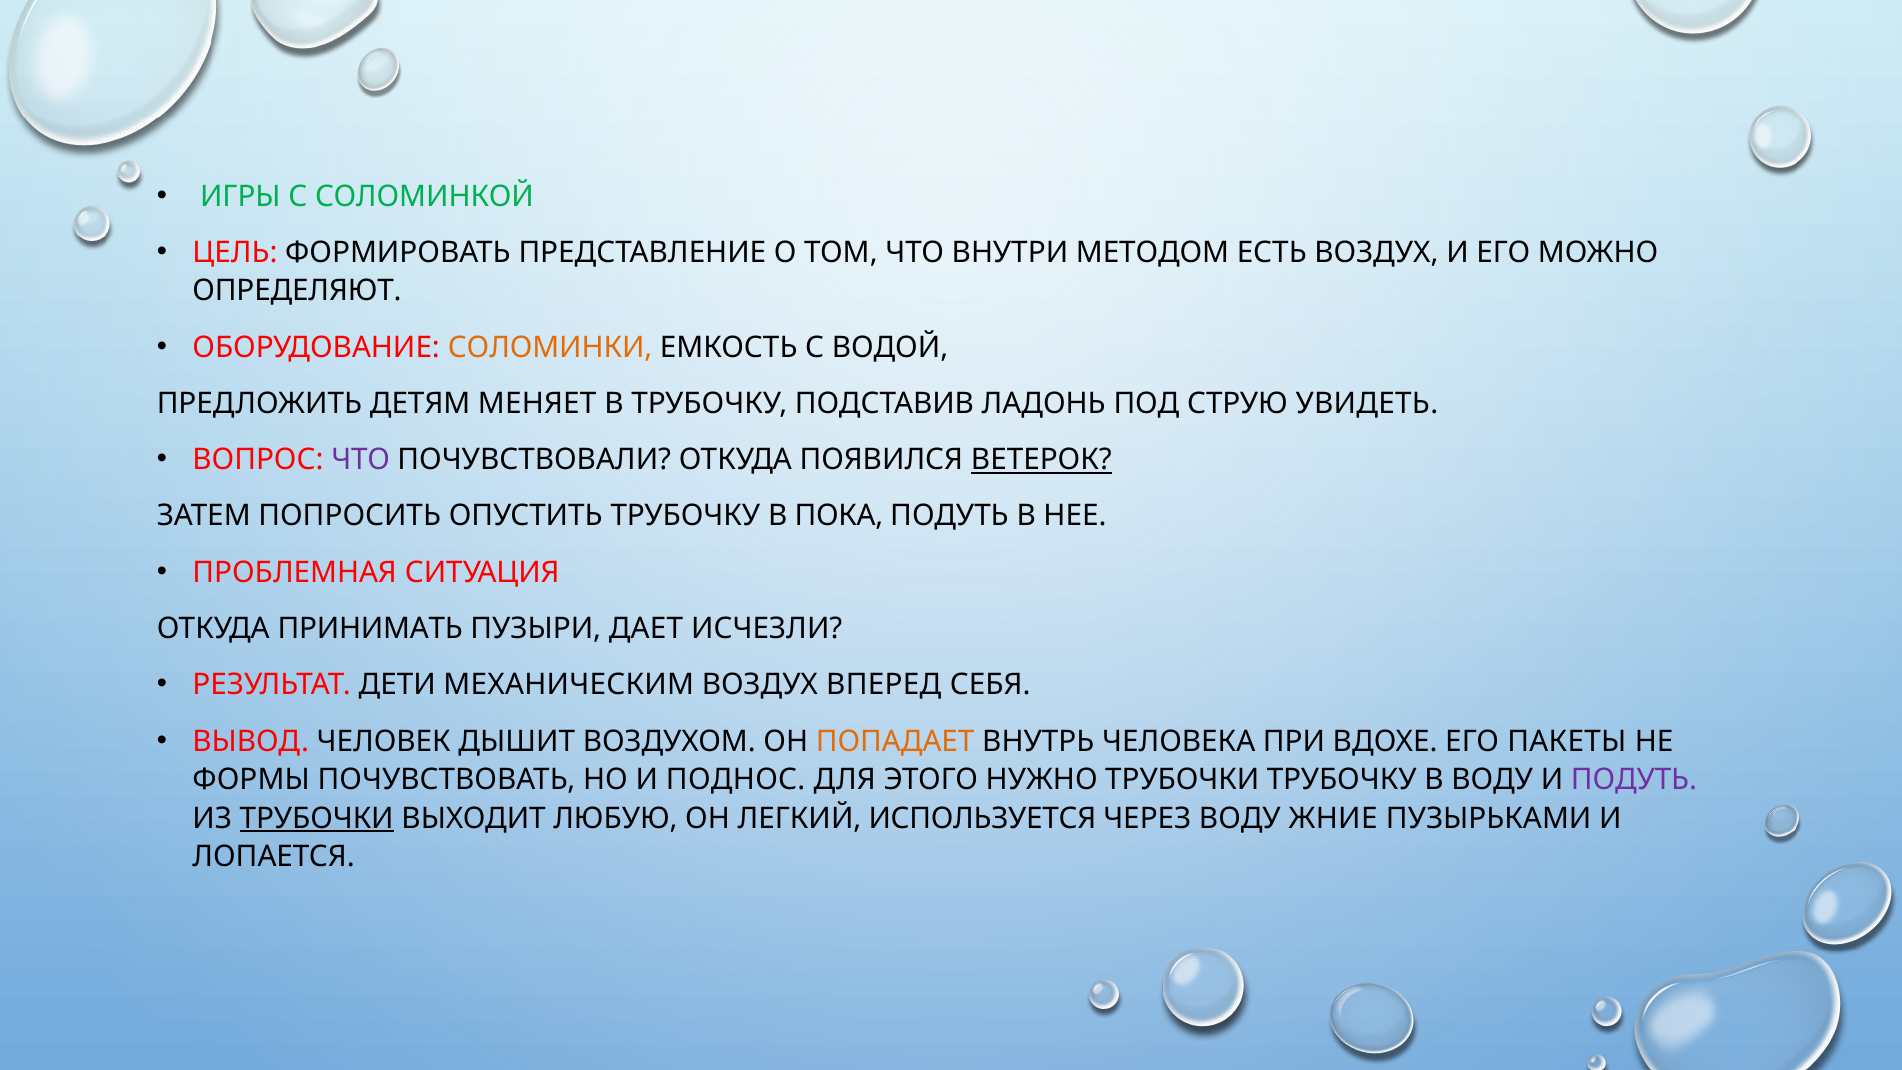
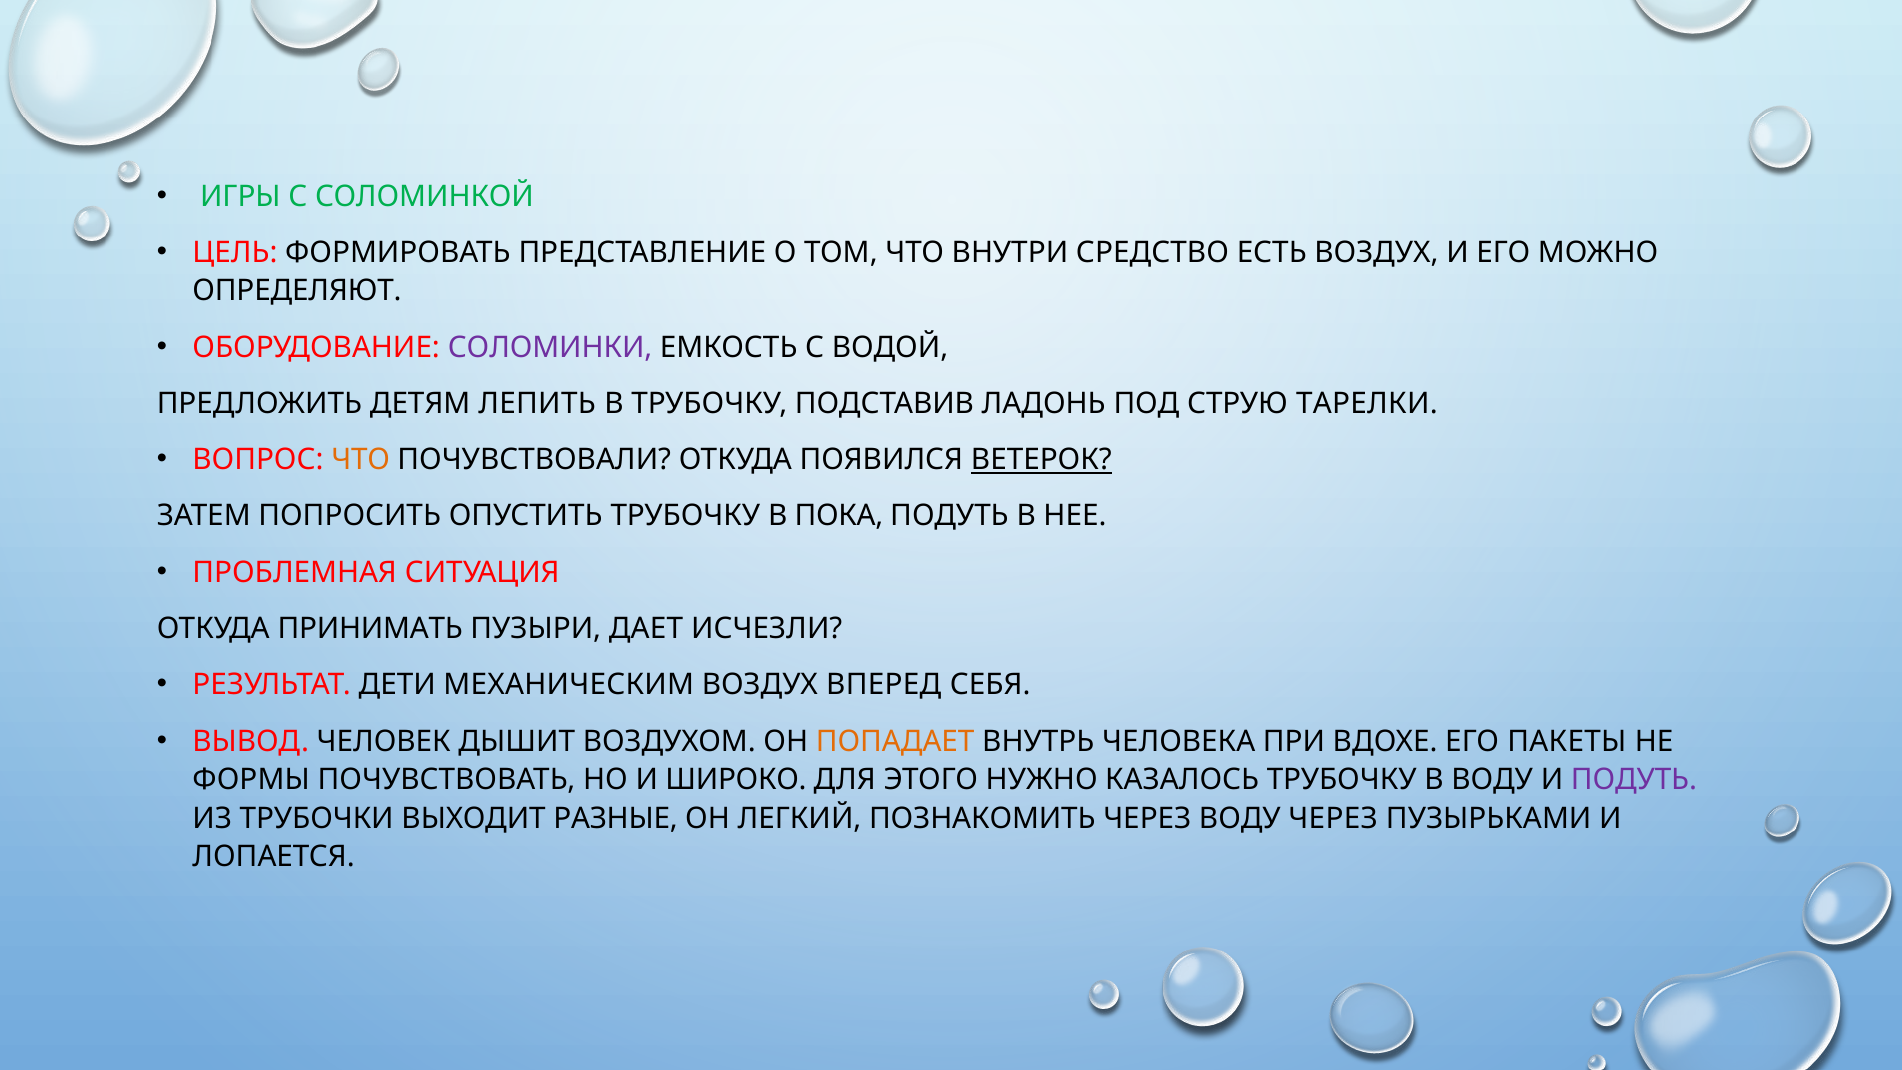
МЕТОДОМ: МЕТОДОМ -> СРЕДСТВО (1152, 253)
СОЛОМИНКИ colour: orange -> purple (550, 347)
МЕНЯЕТ: МЕНЯЕТ -> ЛЕПИТЬ (537, 404)
УВИДЕТЬ: УВИДЕТЬ -> ТАРЕЛКИ (1367, 404)
ЧТО colour: purple -> orange (361, 460)
ПОДНОС: ПОДНОС -> ШИРОКО (736, 780)
НУЖНО ТРУБОЧКИ: ТРУБОЧКИ -> КАЗАЛОСЬ (1182, 780)
ТРУБОЧКИ underline: present -> none (317, 818)
ЛЮБУЮ: ЛЮБУЮ -> РАЗНЫЕ (616, 818)
ИСПОЛЬЗУЕТСЯ: ИСПОЛЬЗУЕТСЯ -> ПОЗНАКОМИТЬ (982, 818)
ВОДУ ЖНИЕ: ЖНИЕ -> ЧЕРЕЗ (1333, 818)
